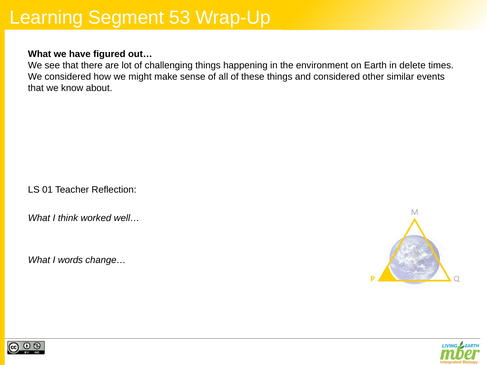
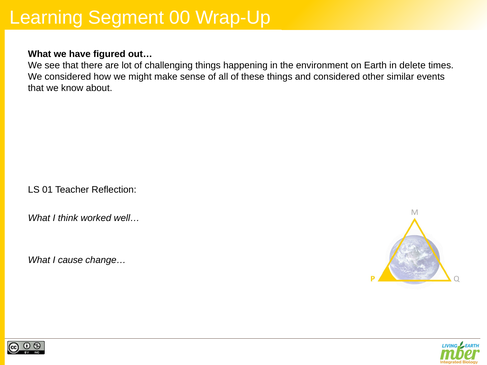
53: 53 -> 00 (180, 18)
words: words -> cause (70, 260)
